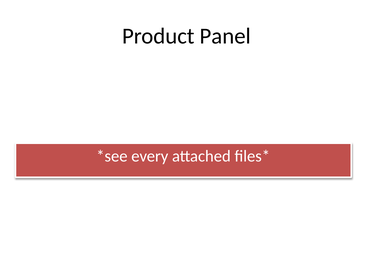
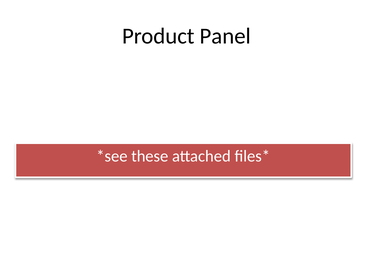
every: every -> these (150, 156)
